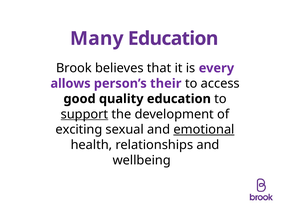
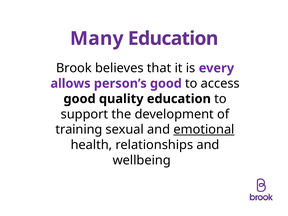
person’s their: their -> good (166, 83)
support underline: present -> none (84, 114)
exciting: exciting -> training (79, 130)
